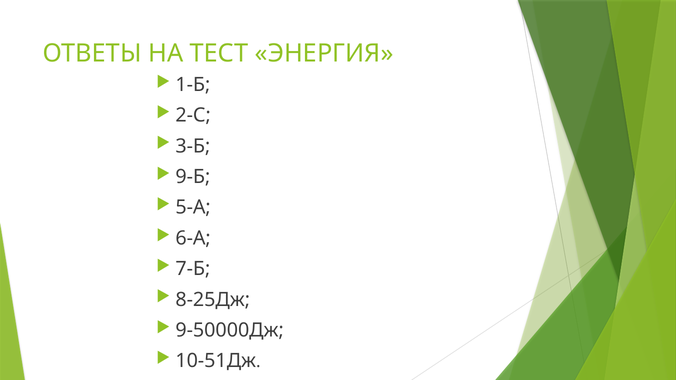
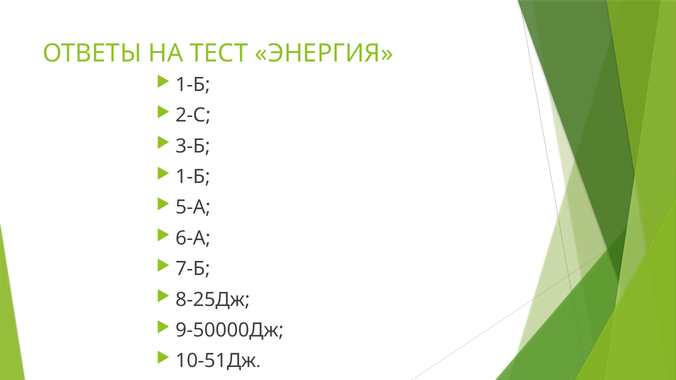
9-Б: 9-Б -> 1-Б (193, 177)
